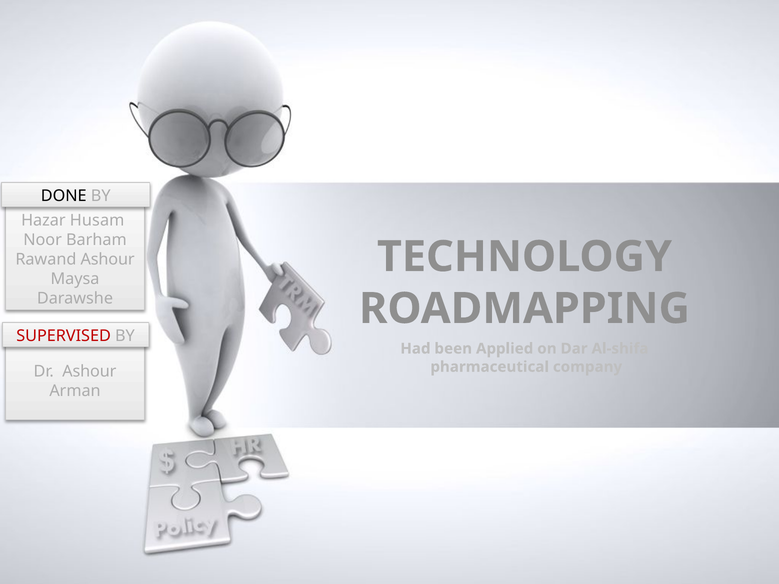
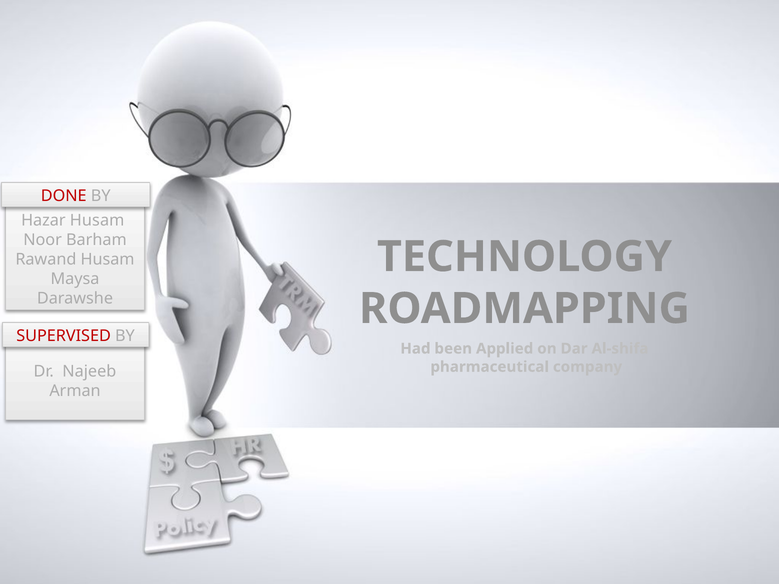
DONE colour: black -> red (64, 196)
Rawand Ashour: Ashour -> Husam (108, 259)
Dr Ashour: Ashour -> Najeeb (89, 372)
